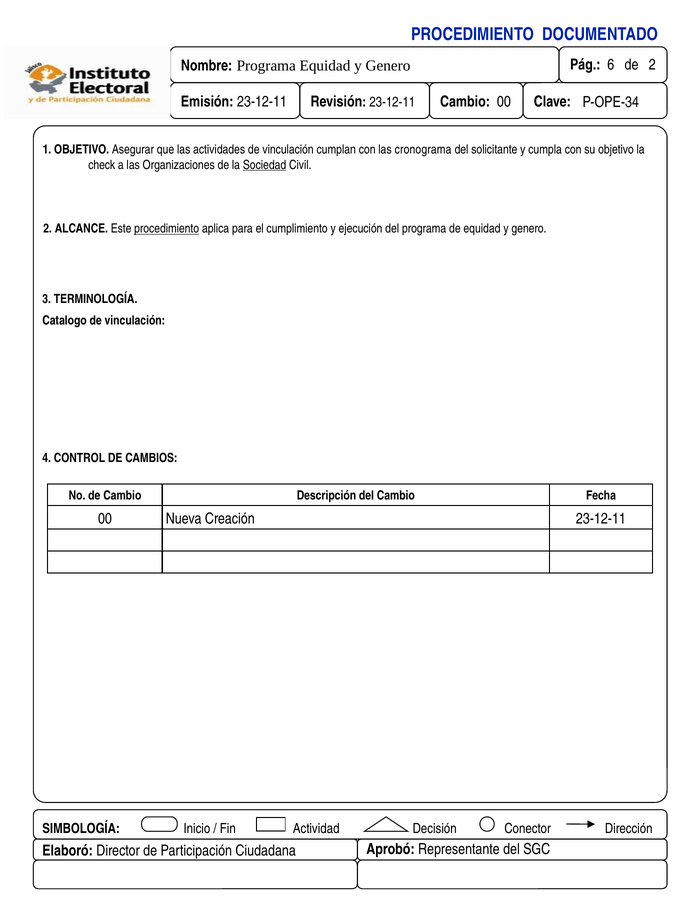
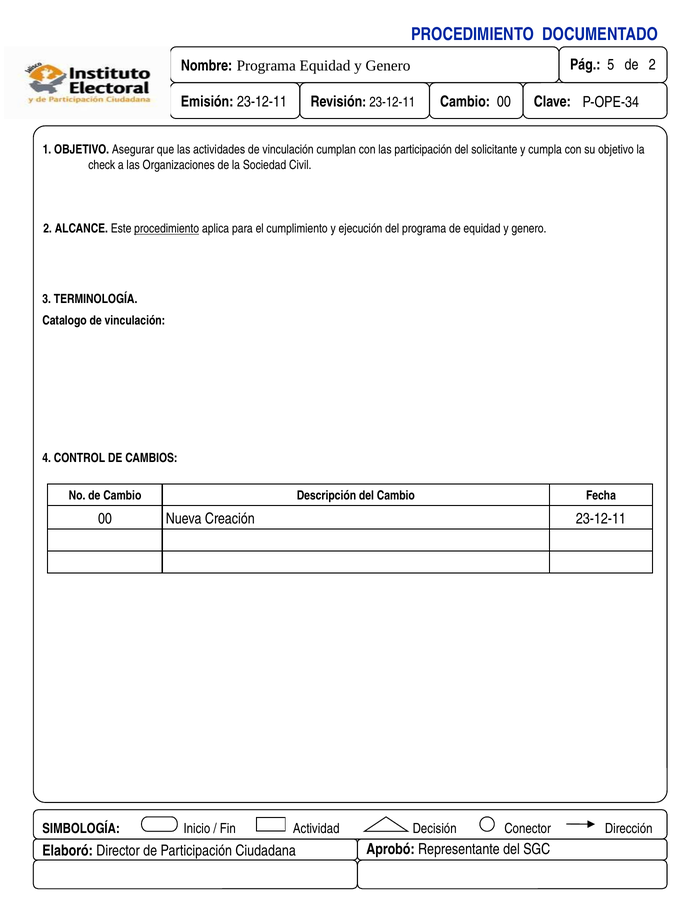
6: 6 -> 5 (611, 65)
las cronograma: cronograma -> participación (423, 150)
Sociedad underline: present -> none (265, 165)
